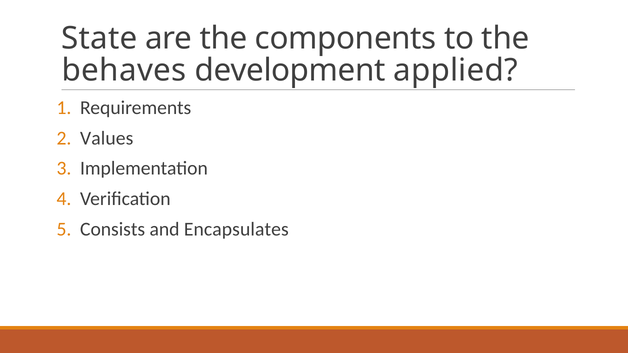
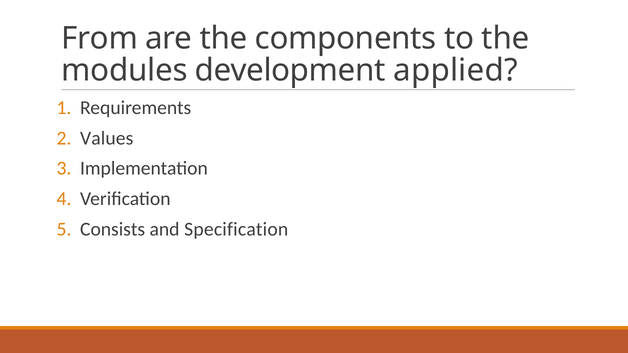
State: State -> From (100, 38)
behaves: behaves -> modules (124, 70)
Encapsulates: Encapsulates -> Specification (236, 229)
